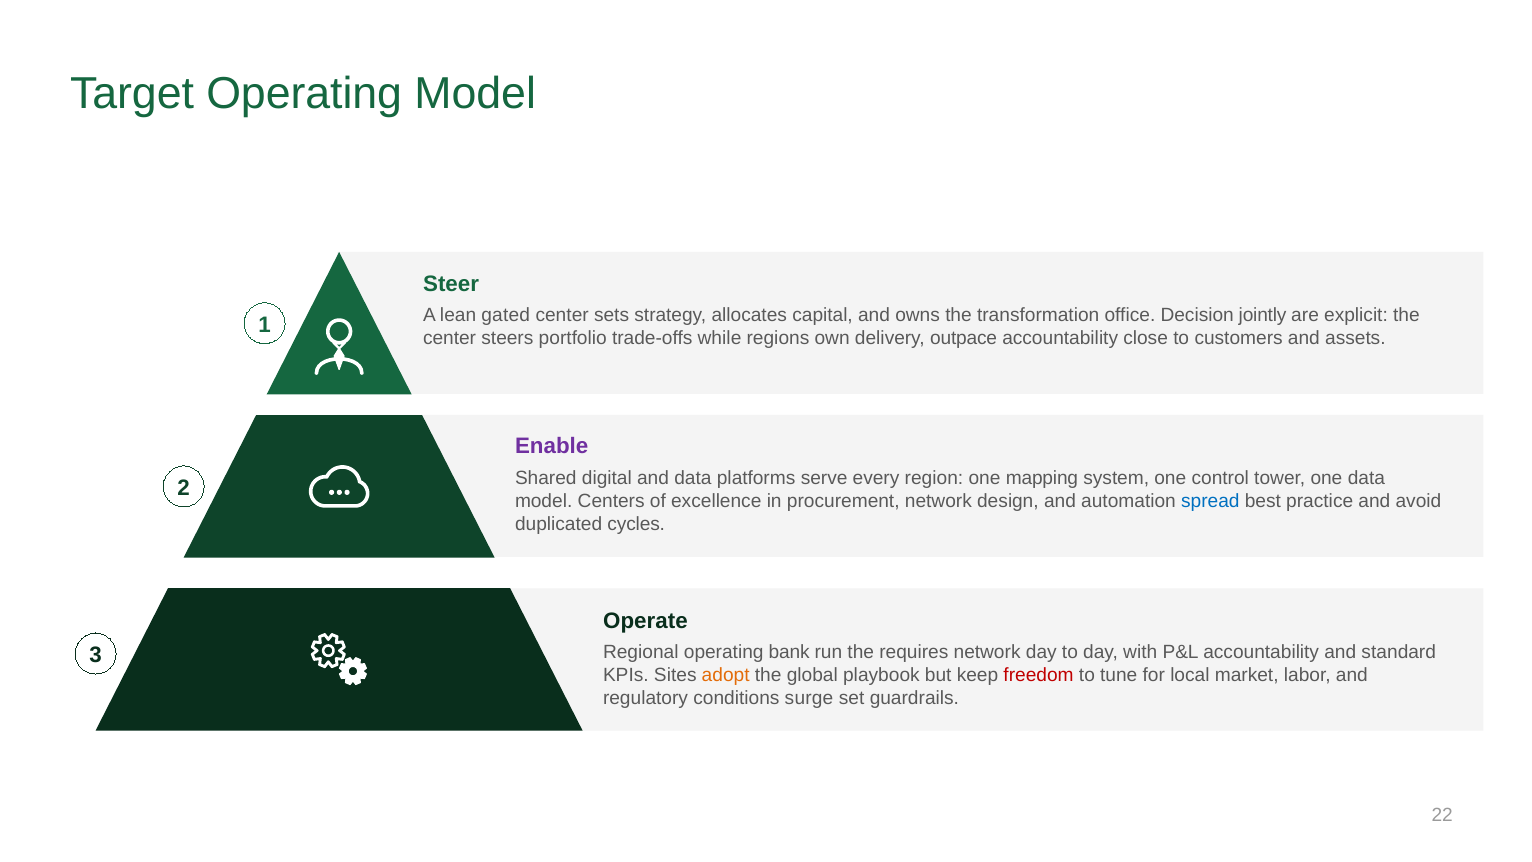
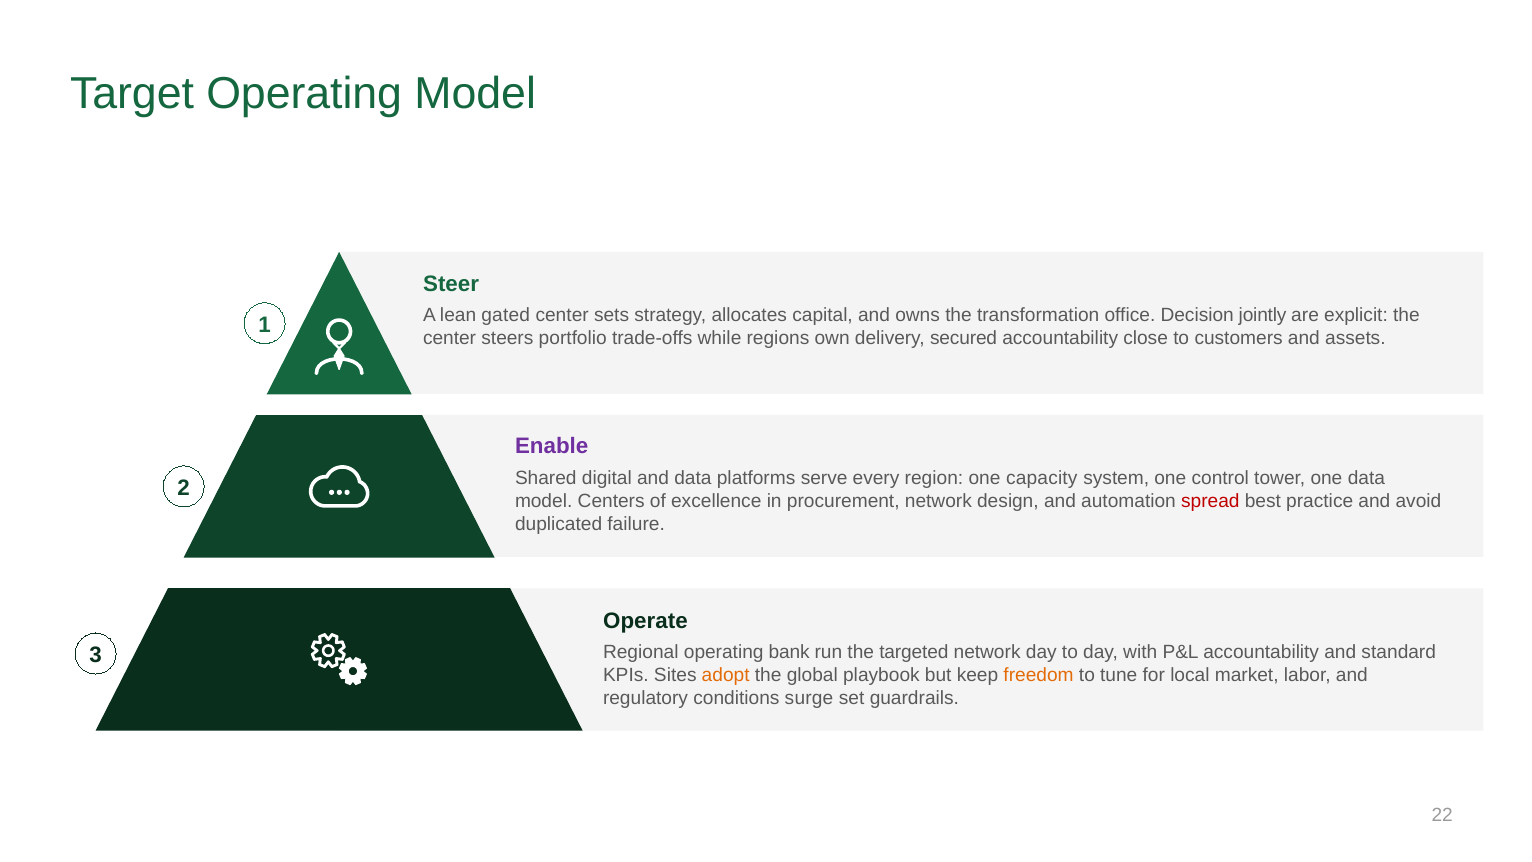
outpace: outpace -> secured (964, 338)
mapping: mapping -> capacity (1042, 478)
spread colour: blue -> red (1210, 501)
cycles: cycles -> failure (636, 524)
requires: requires -> targeted (914, 652)
freedom colour: red -> orange (1039, 675)
